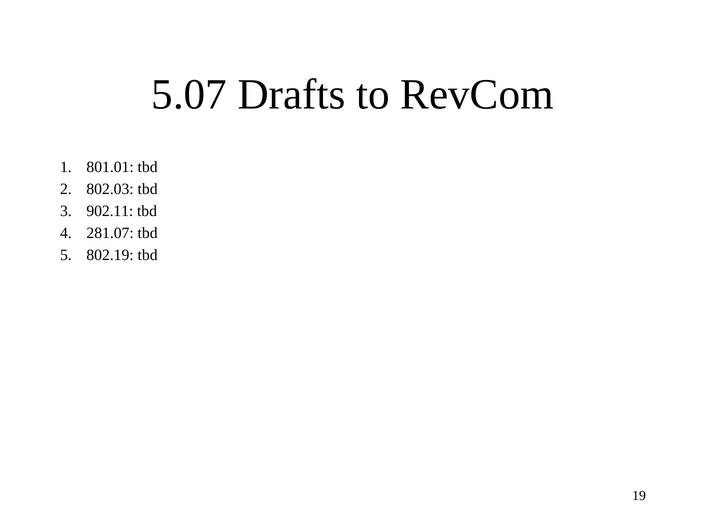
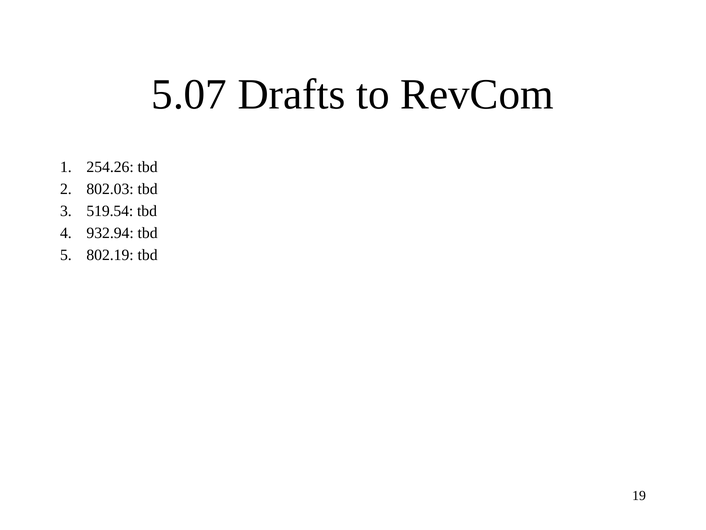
801.01: 801.01 -> 254.26 (110, 167)
902.11: 902.11 -> 519.54 (110, 211)
281.07: 281.07 -> 932.94 (110, 233)
